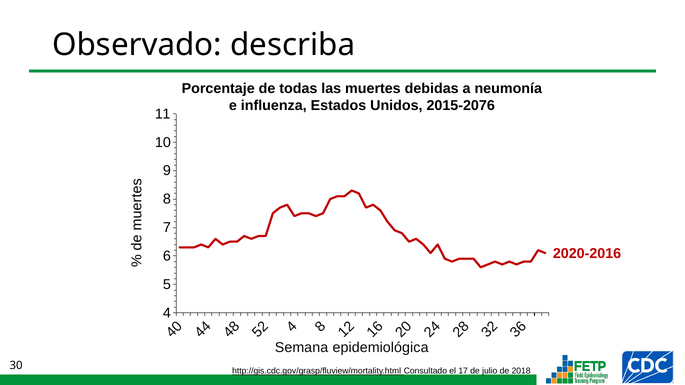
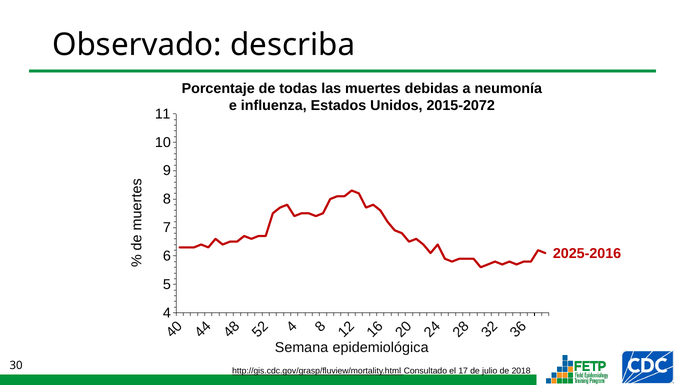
2015-2076: 2015-2076 -> 2015-2072 (461, 106)
2020-2016: 2020-2016 -> 2025-2016 (587, 253)
